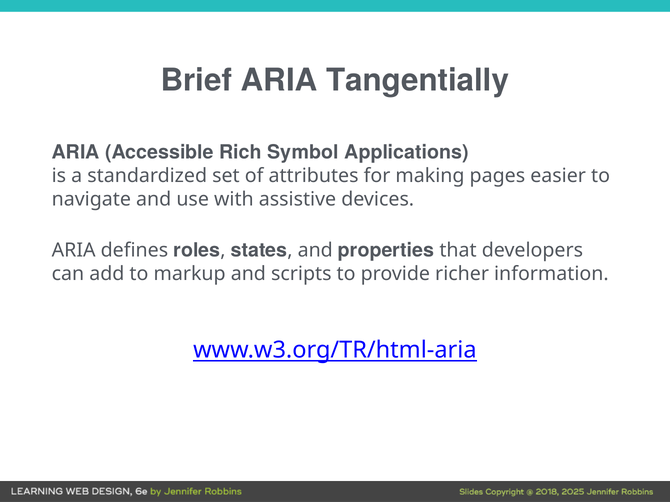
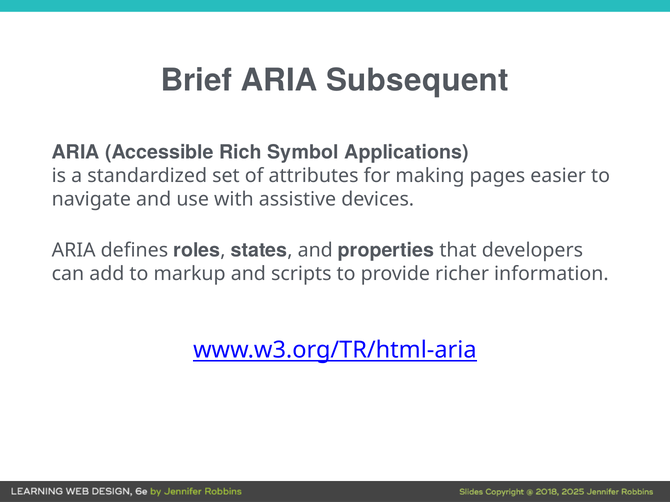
Tangentially: Tangentially -> Subsequent (417, 81)
